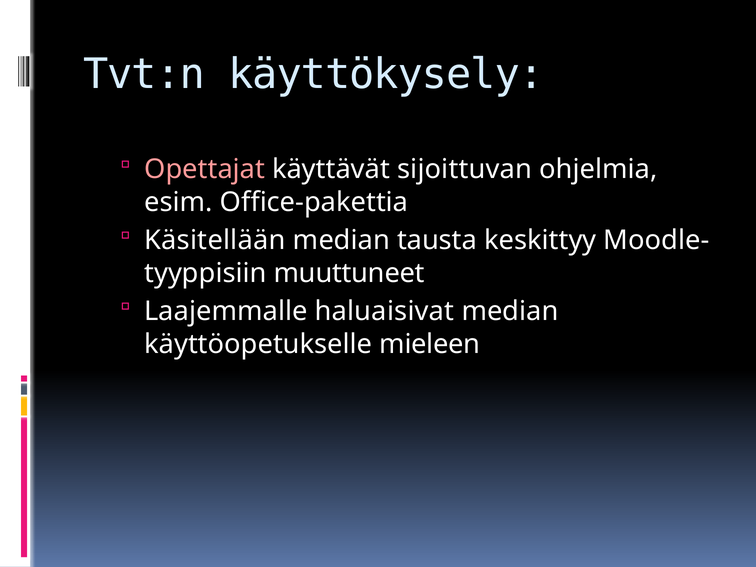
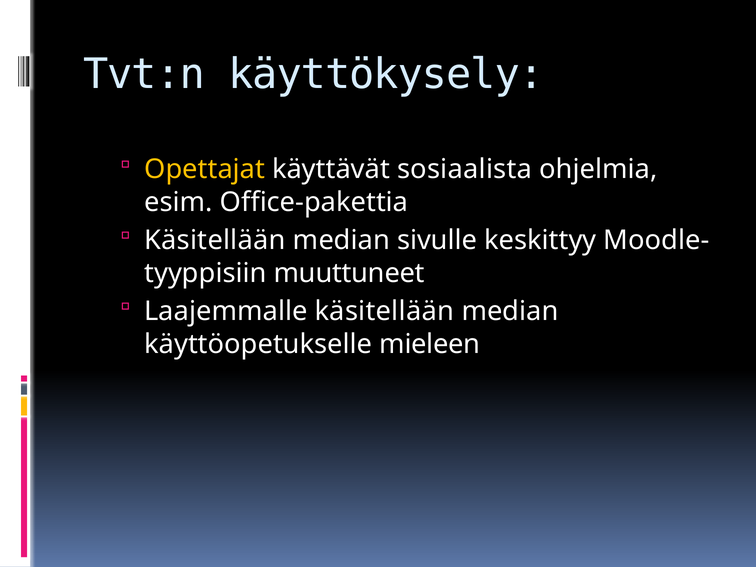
Opettajat colour: pink -> yellow (205, 169)
sijoittuvan: sijoittuvan -> sosiaalista (465, 169)
tausta: tausta -> sivulle (437, 240)
Laajemmalle haluaisivat: haluaisivat -> käsitellään (384, 311)
